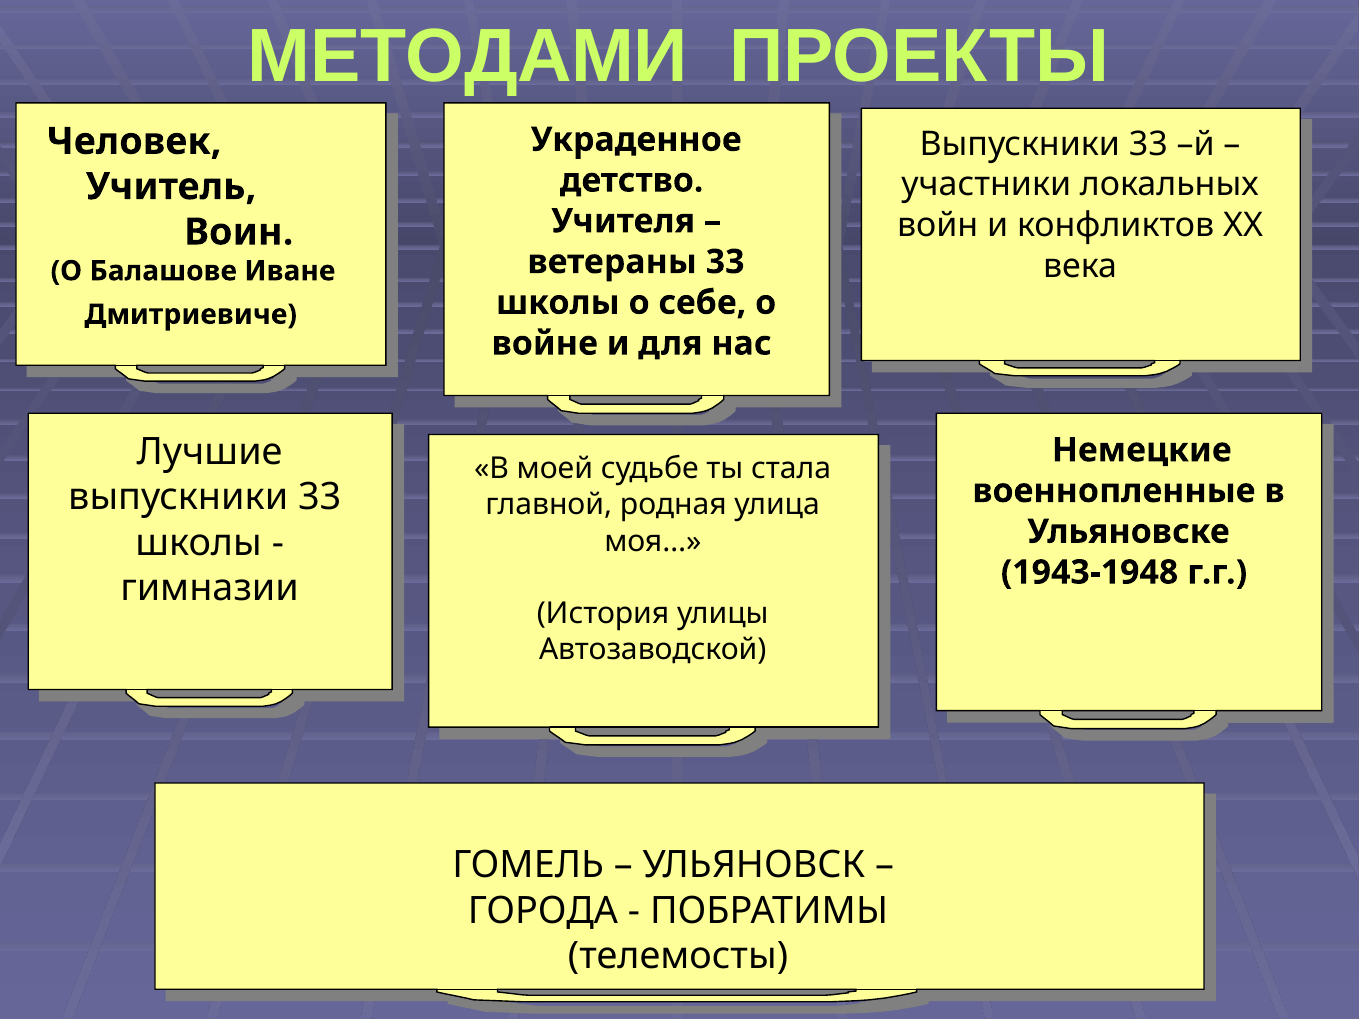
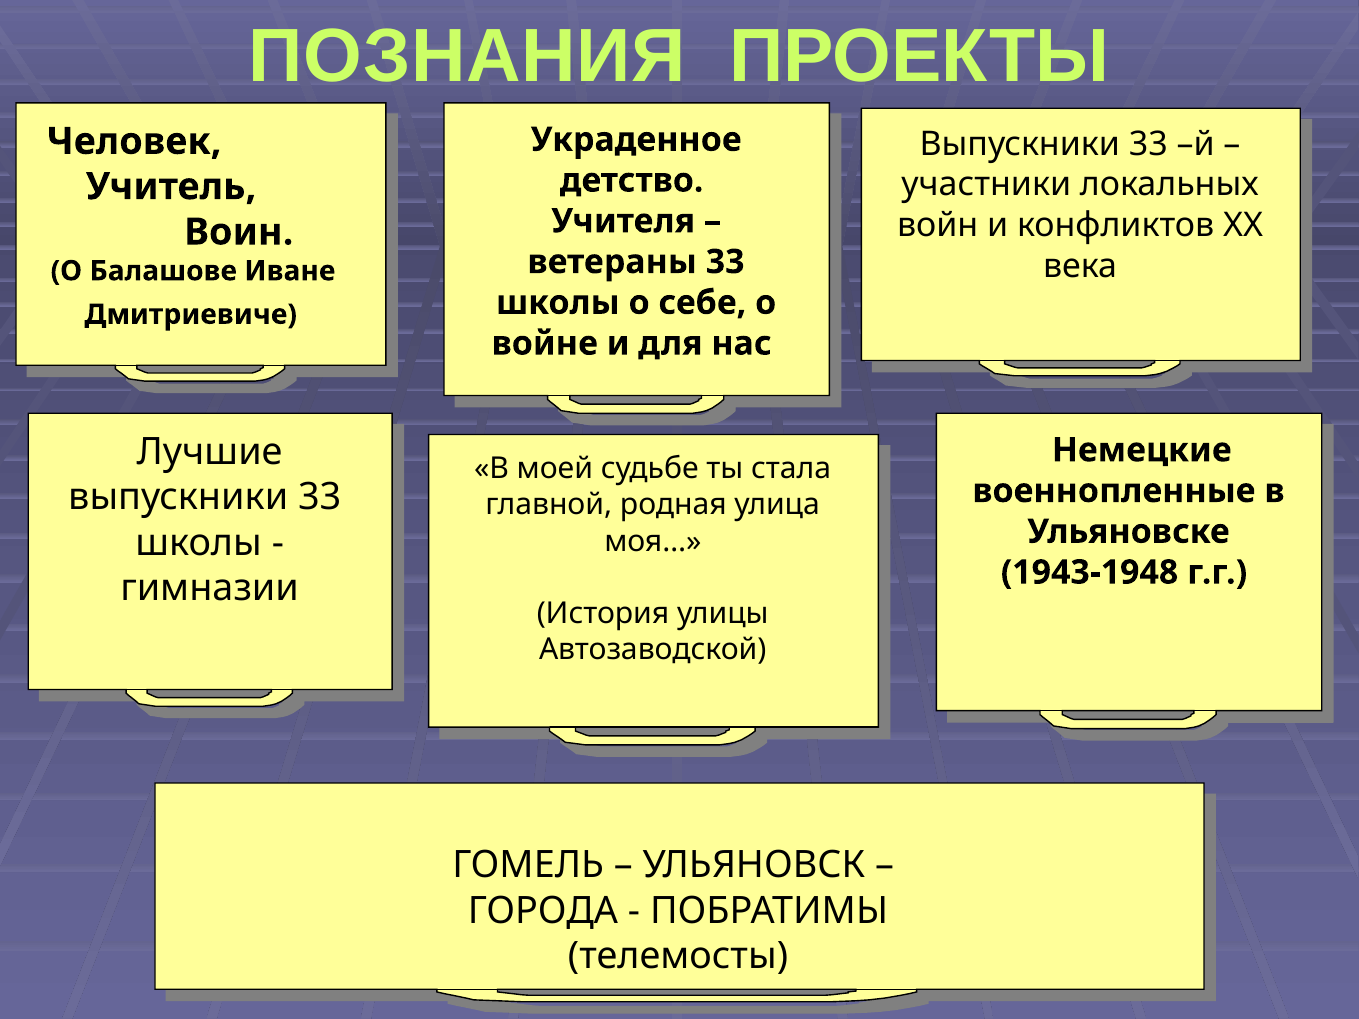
МЕТОДАМИ: МЕТОДАМИ -> ПОЗНАНИЯ (467, 57)
